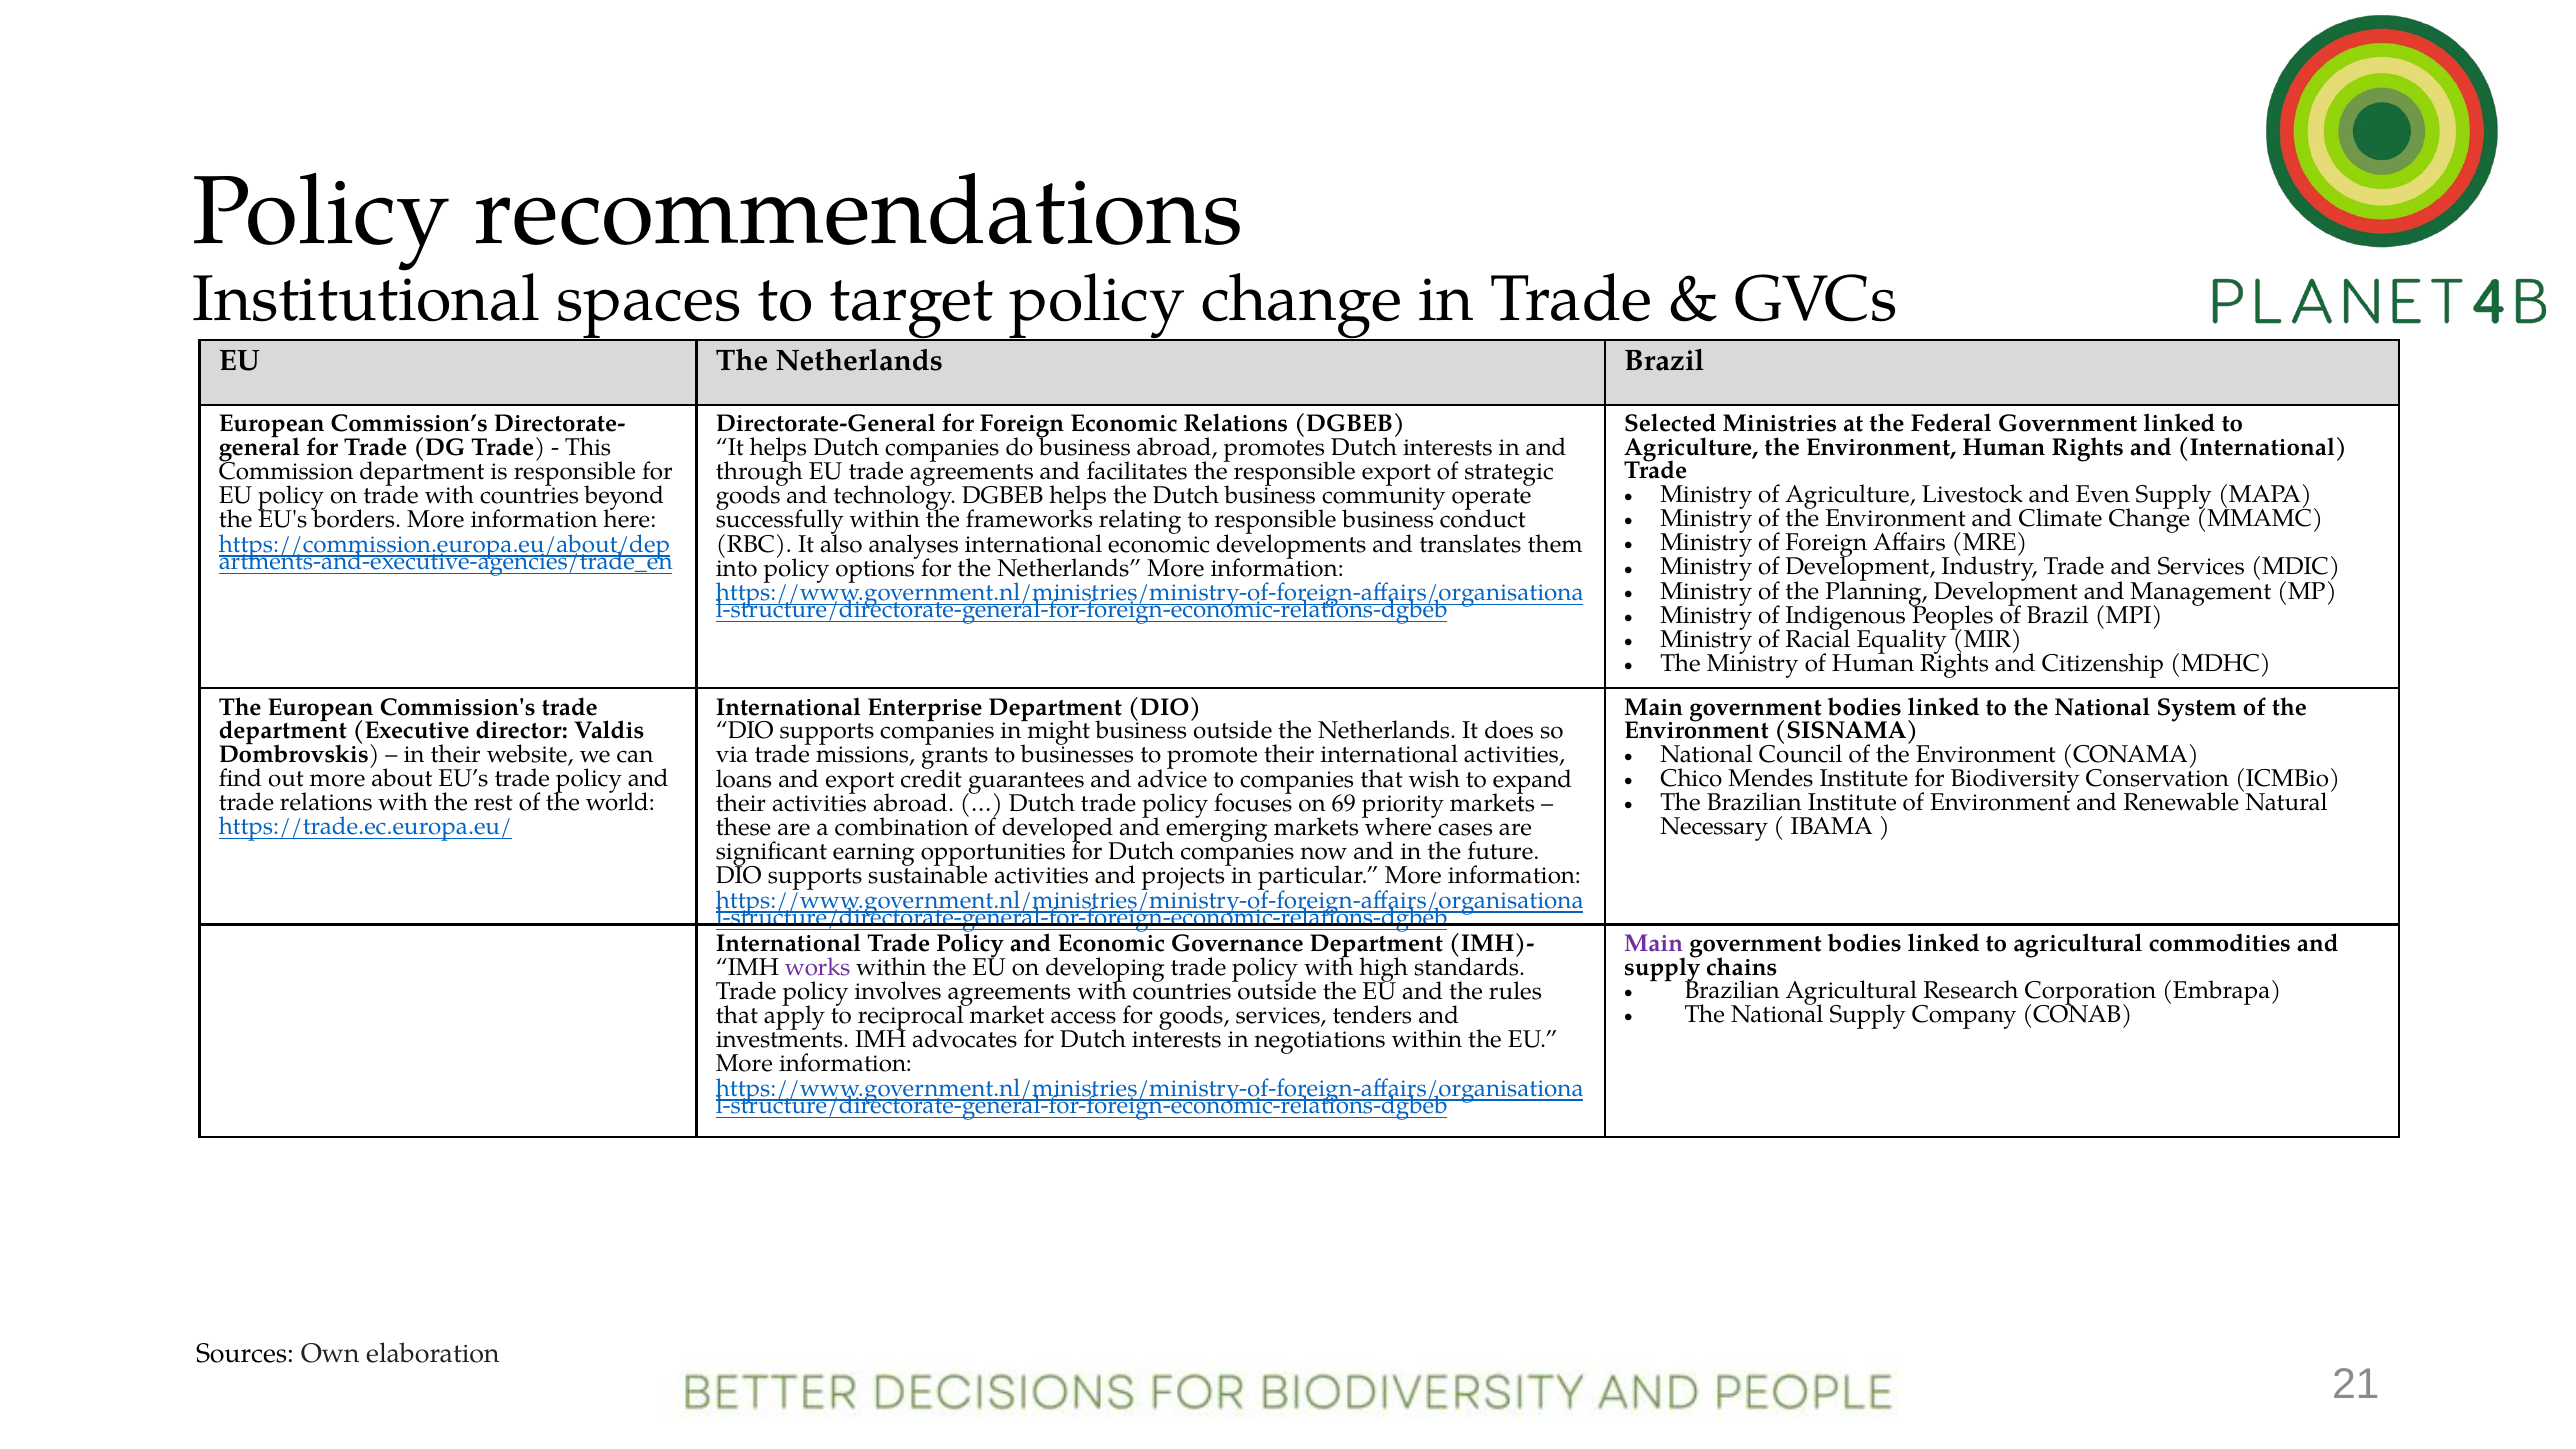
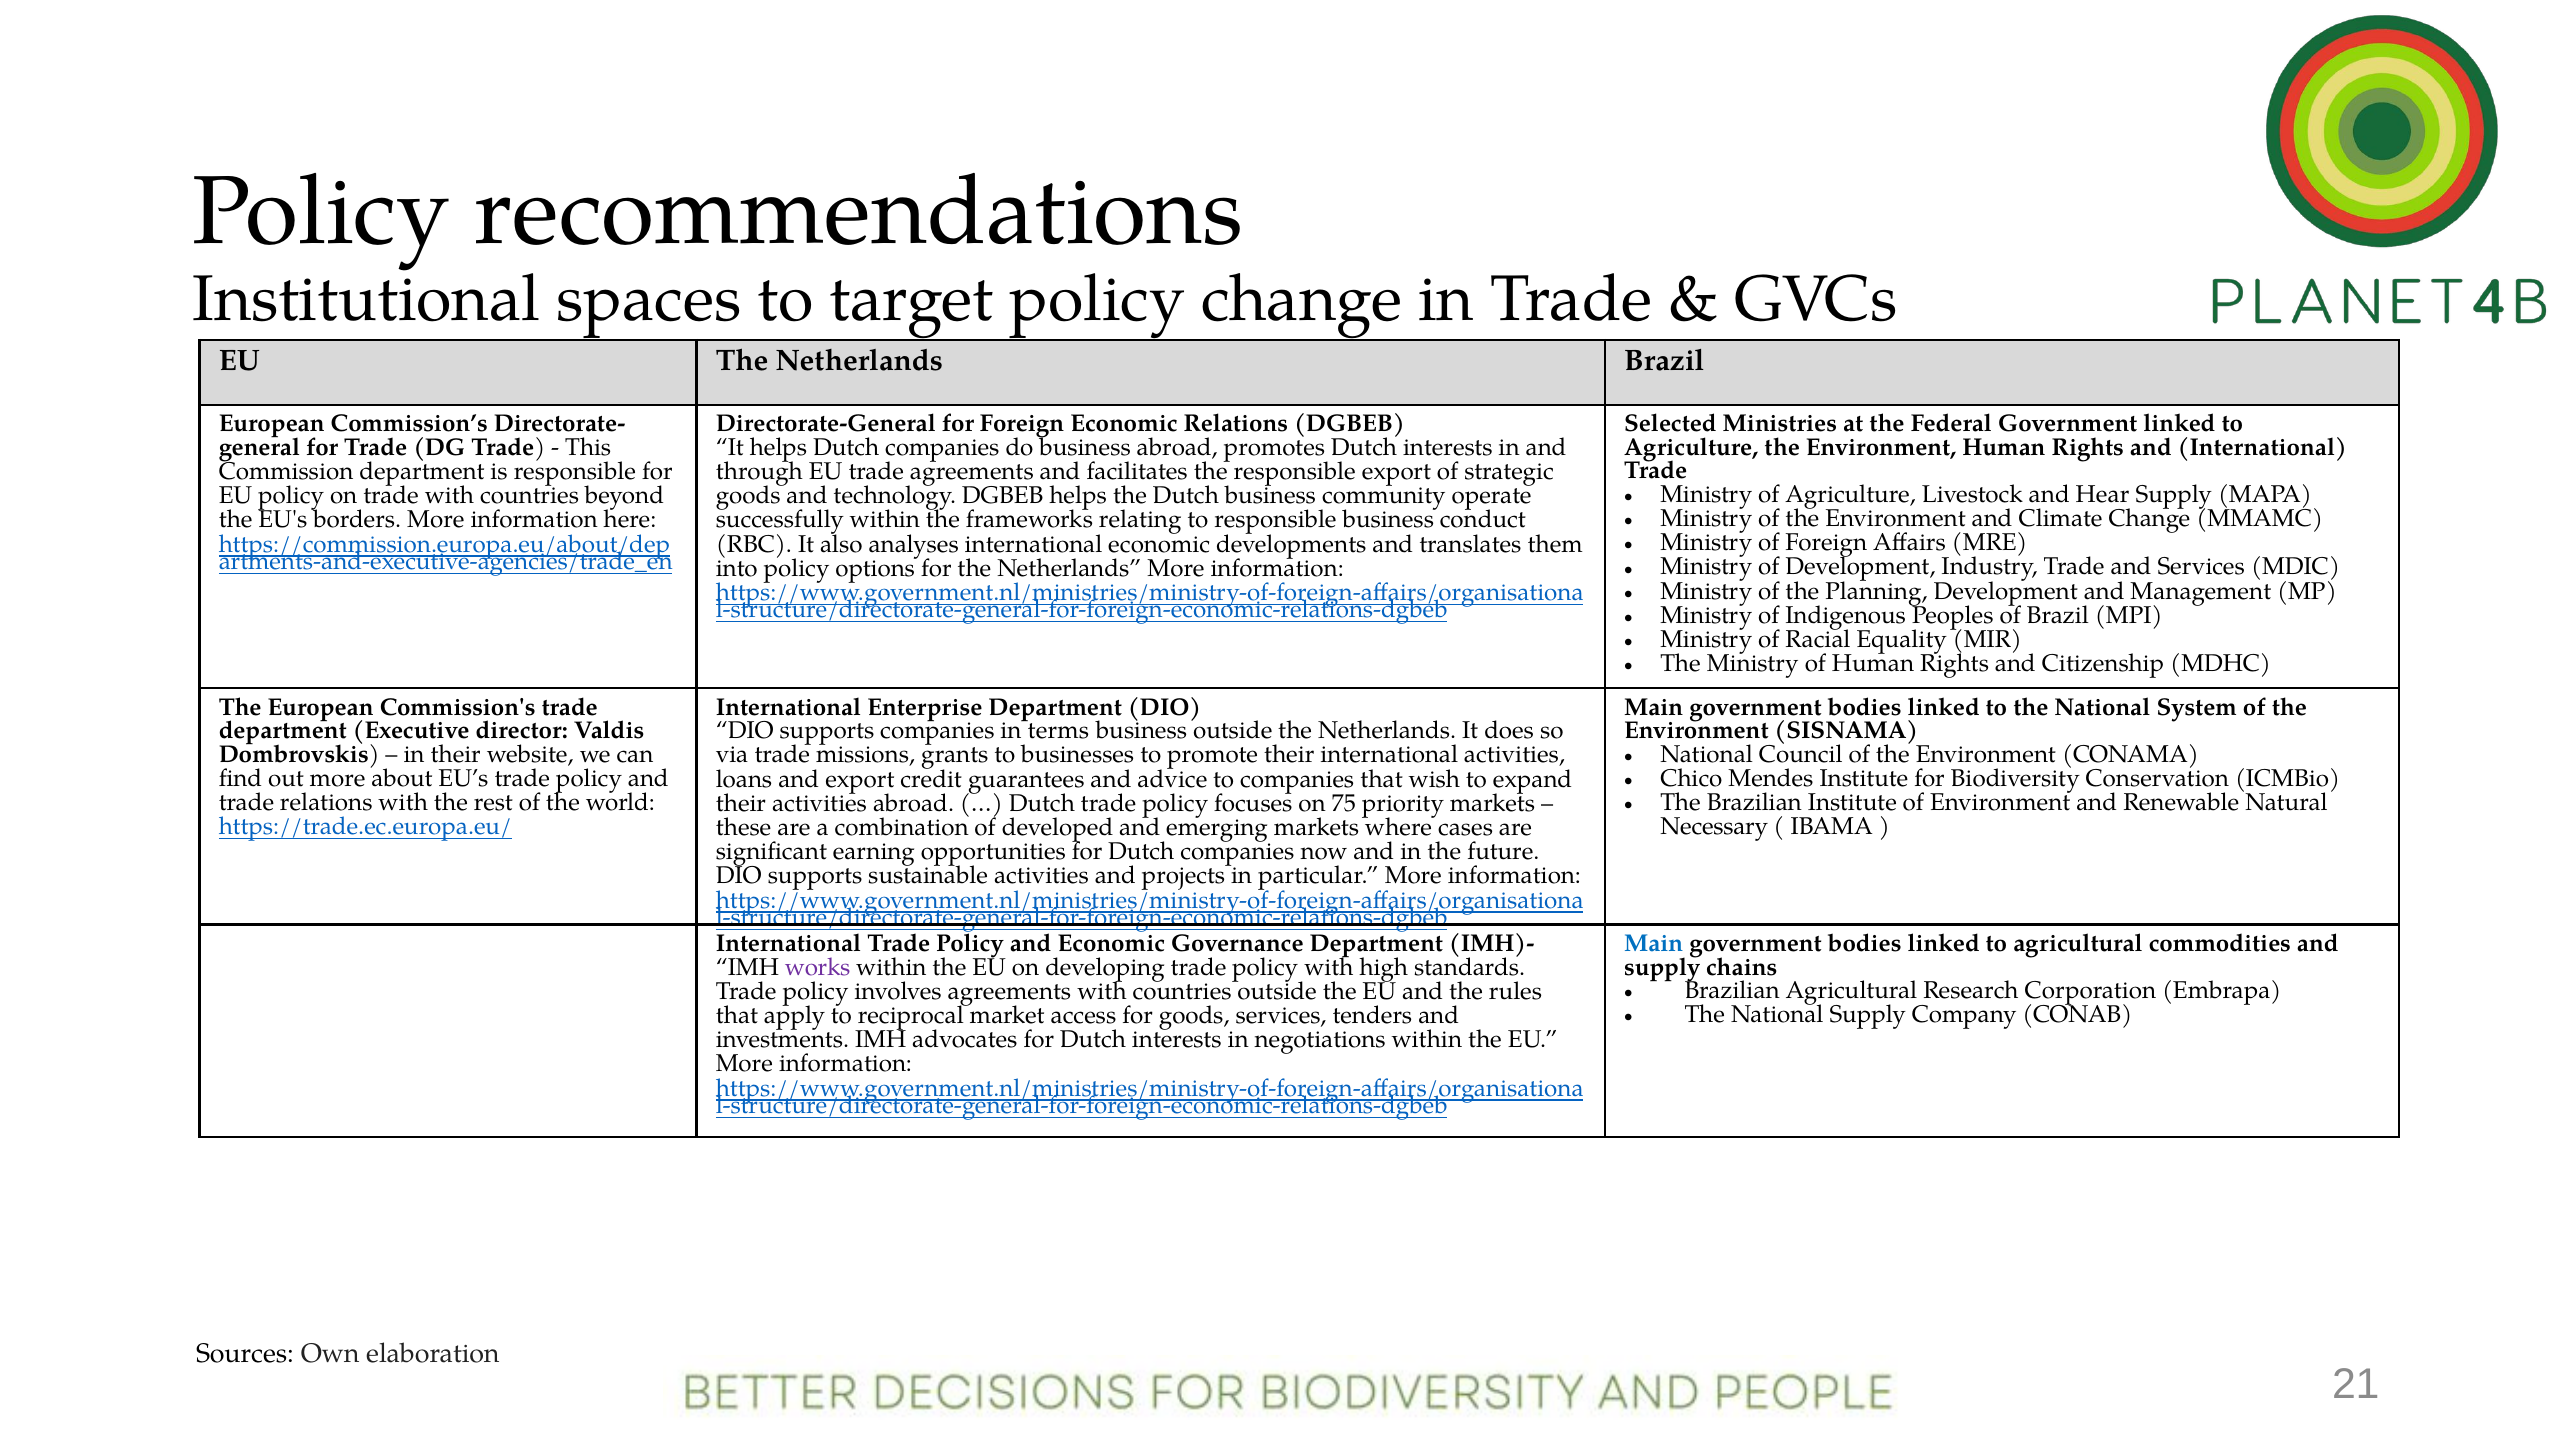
Even: Even -> Hear (2103, 494)
might: might -> terms (1058, 731)
69: 69 -> 75 (1344, 803)
Main colour: purple -> blue (1654, 944)
